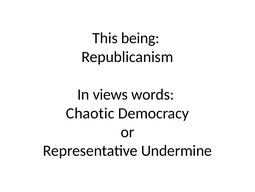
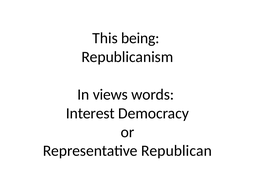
Chaotic: Chaotic -> Interest (90, 113)
Undermine: Undermine -> Republican (176, 150)
